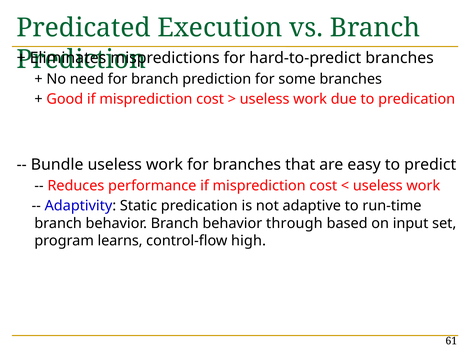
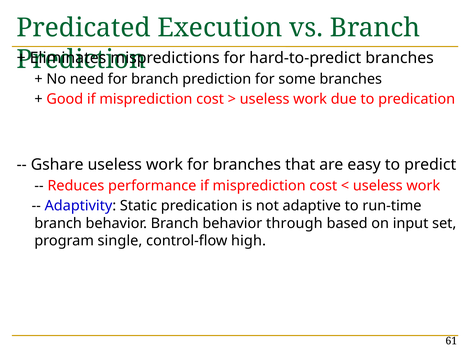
Bundle: Bundle -> Gshare (57, 165)
learns: learns -> single (120, 241)
